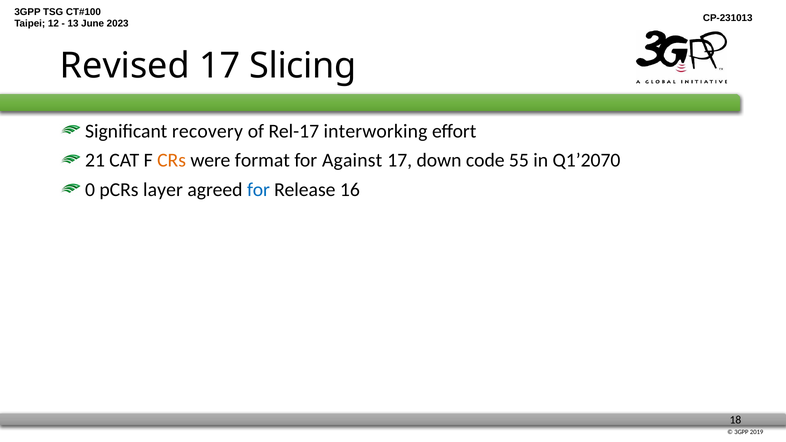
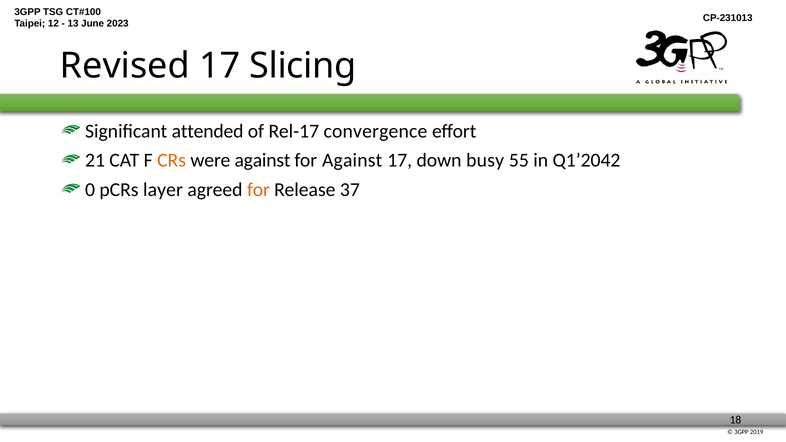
recovery: recovery -> attended (208, 131)
interworking: interworking -> convergence (375, 131)
were format: format -> against (262, 161)
code: code -> busy (485, 161)
Q1’2070: Q1’2070 -> Q1’2042 (587, 161)
for colour: blue -> orange (258, 190)
16: 16 -> 37 (350, 190)
